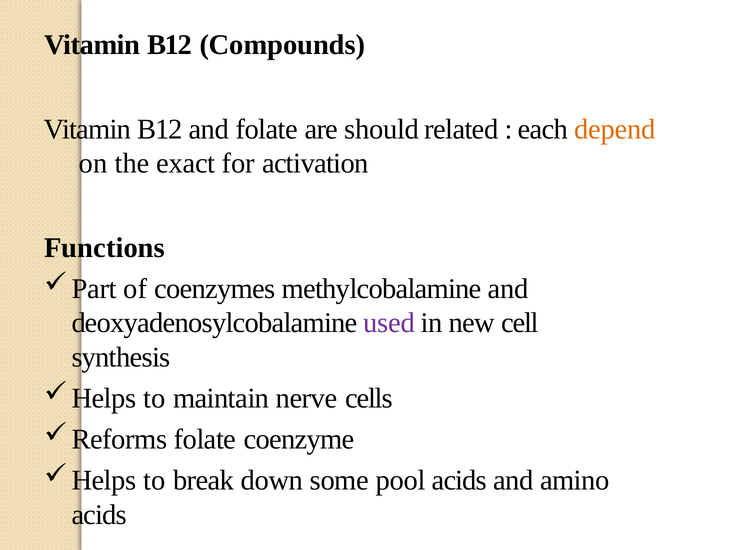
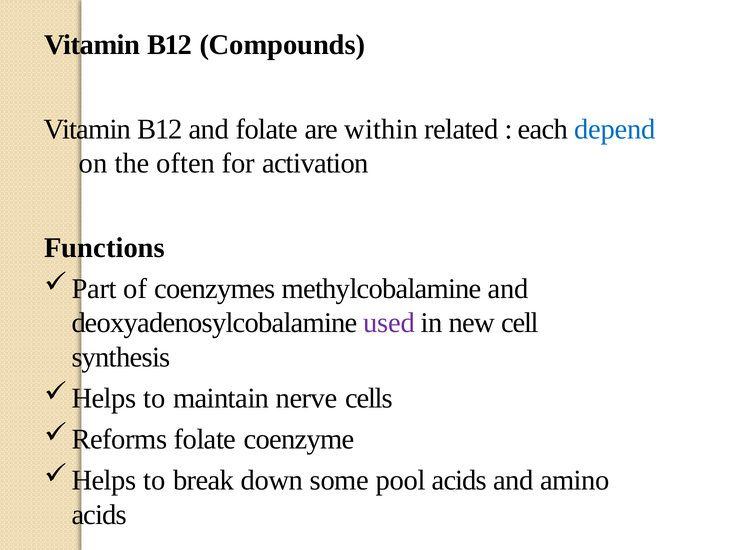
should: should -> within (381, 129)
depend colour: orange -> blue (615, 129)
exact: exact -> often (186, 164)
